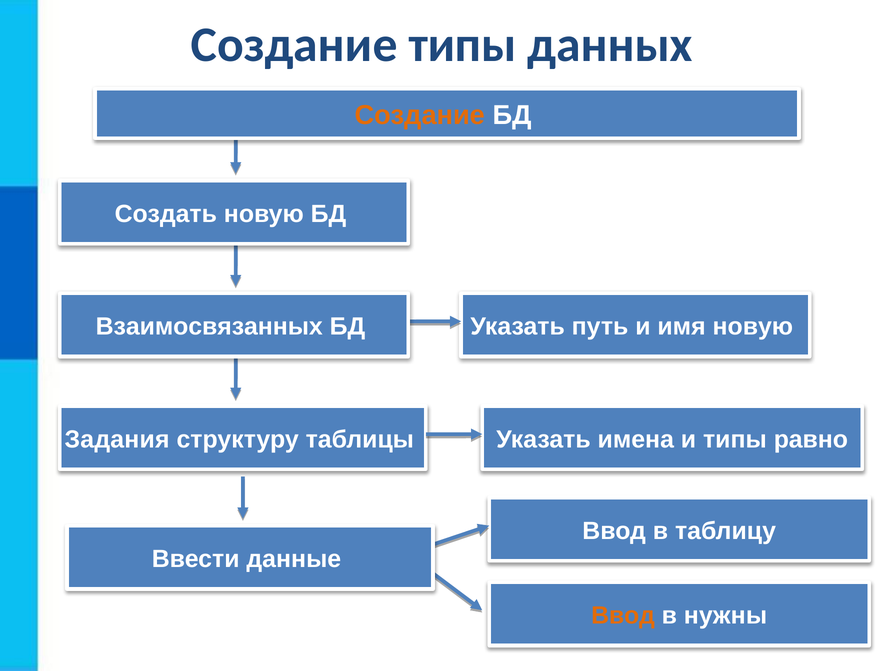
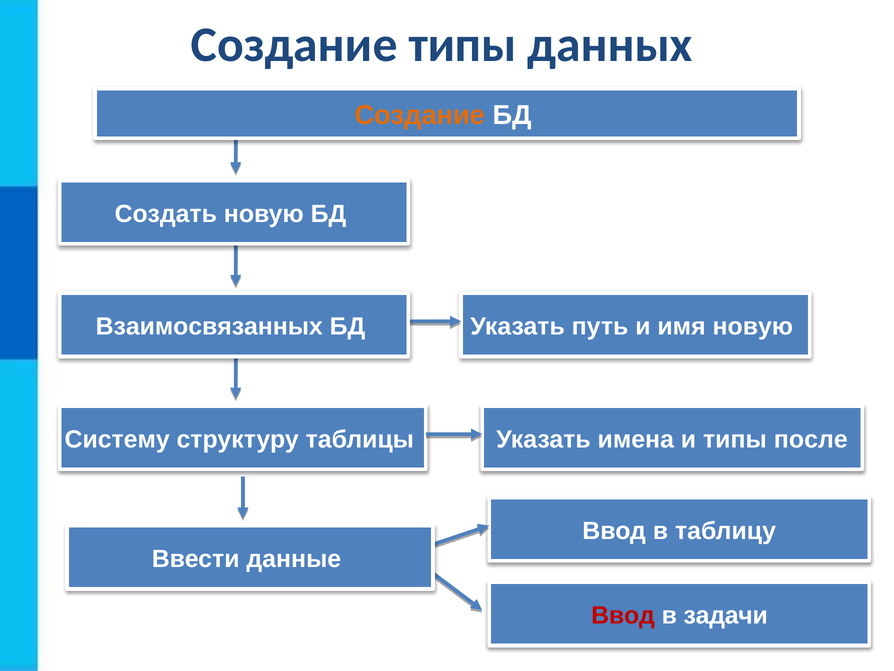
Задания: Задания -> Систему (117, 439)
равно: равно -> после (811, 439)
Ввод colour: orange -> red (623, 615)
нужны: нужны -> задачи (726, 615)
